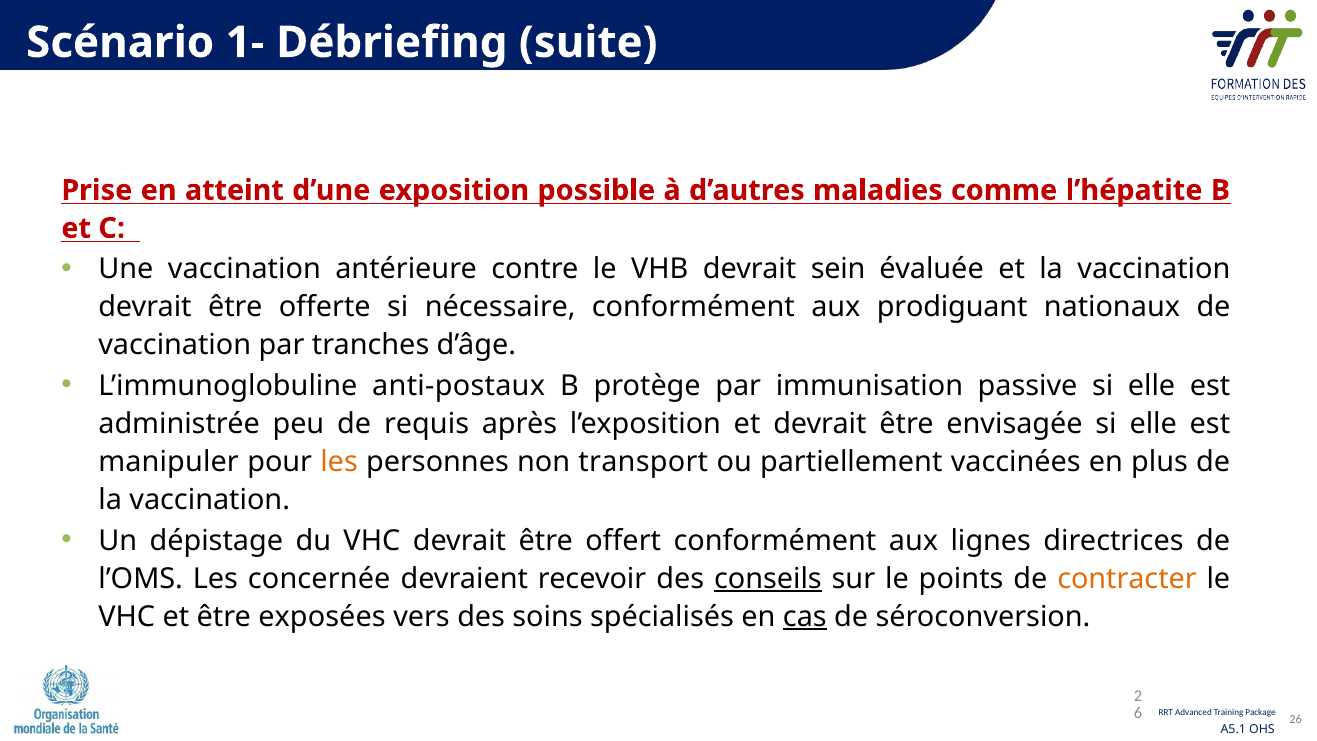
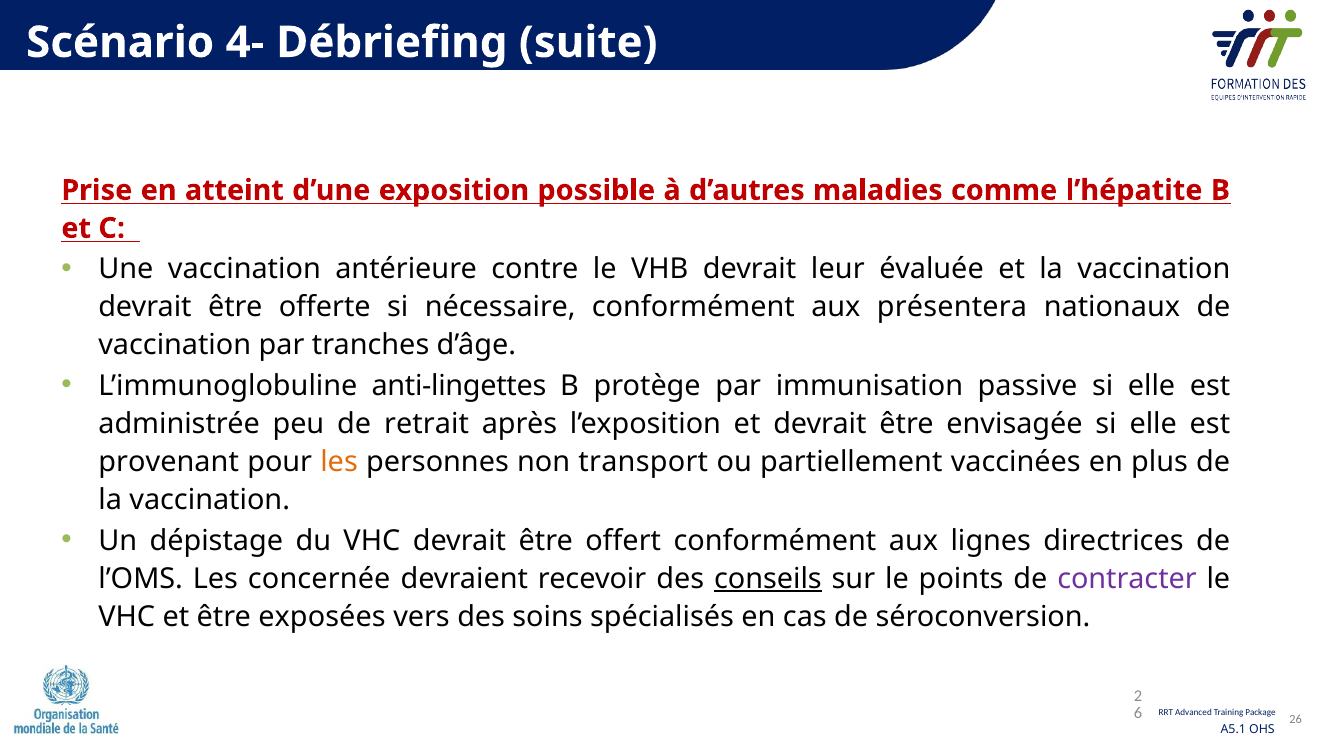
1-: 1- -> 4- (245, 43)
sein: sein -> leur (838, 269)
prodiguant: prodiguant -> présentera (952, 307)
anti-postaux: anti-postaux -> anti-lingettes (459, 386)
requis: requis -> retrait (427, 424)
manipuler: manipuler -> provenant (169, 462)
contracter colour: orange -> purple (1127, 578)
cas underline: present -> none (805, 616)
